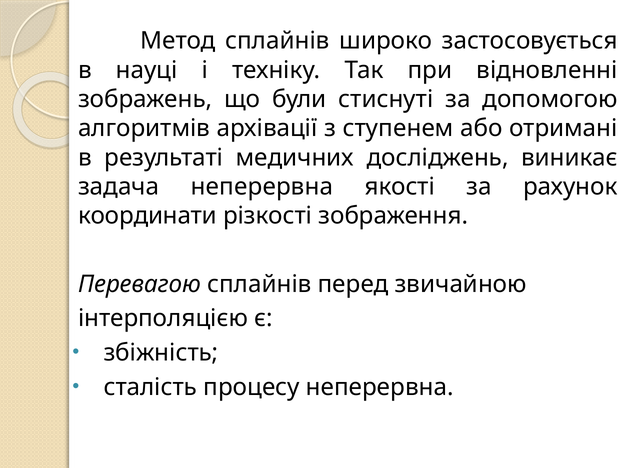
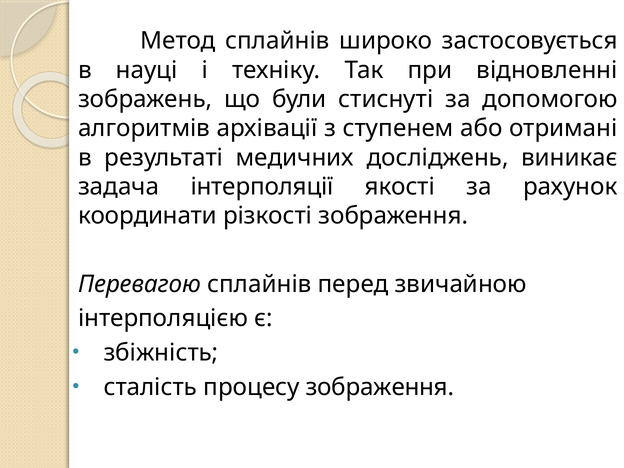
задача неперервна: неперервна -> інтерполяції (262, 187)
процесу неперервна: неперервна -> зображення (380, 387)
